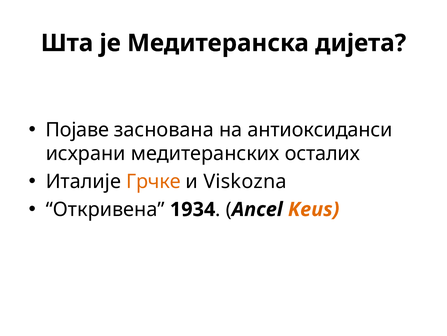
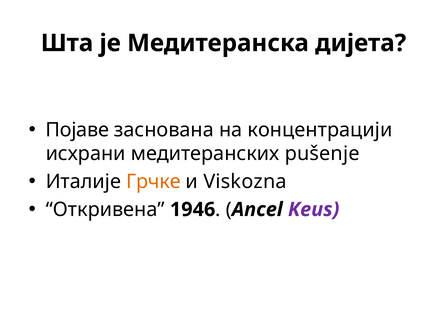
антиоксиданси: антиоксиданси -> концентрацији (320, 130)
осталих: осталих -> pušenje (322, 153)
1934: 1934 -> 1946 (193, 209)
Keus colour: orange -> purple (314, 209)
